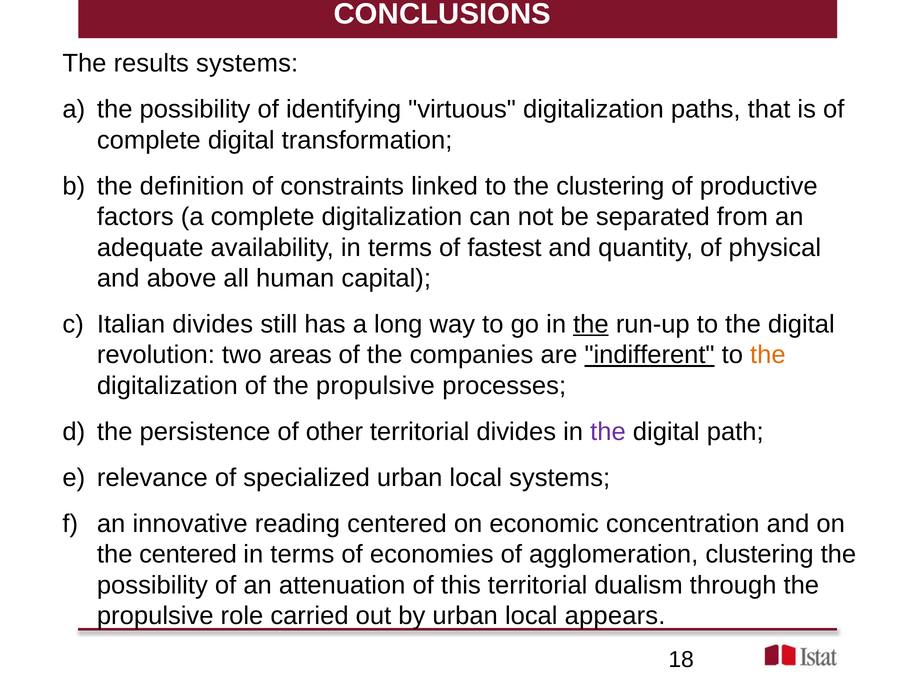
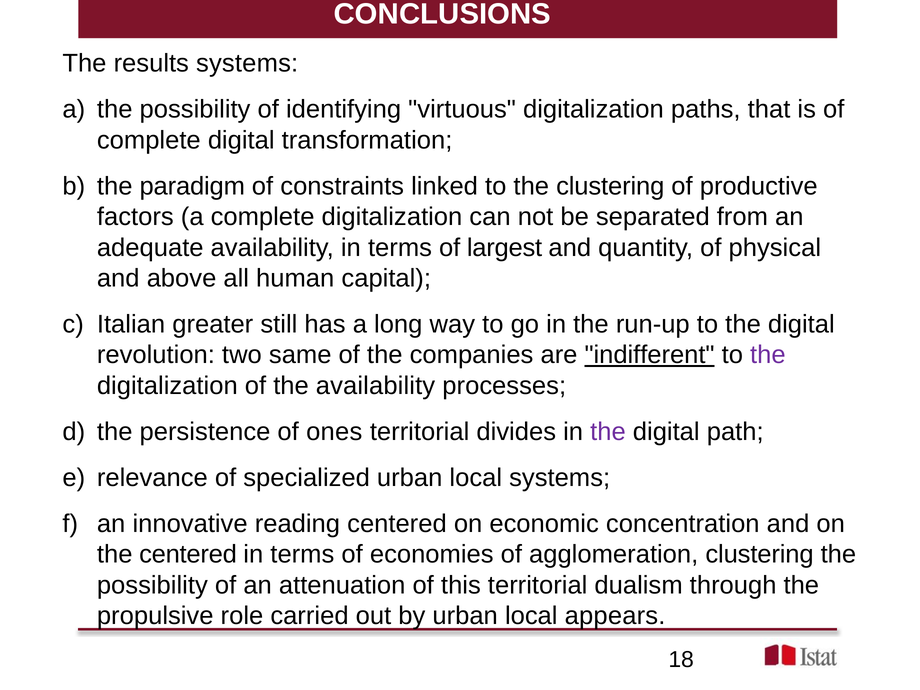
definition: definition -> paradigm (192, 186)
fastest: fastest -> largest (505, 248)
Italian divides: divides -> greater (213, 324)
the underline: present -> none (591, 324)
areas: areas -> same (300, 355)
the colour: orange -> purple (768, 355)
of the propulsive: propulsive -> availability (375, 386)
other: other -> ones (334, 432)
